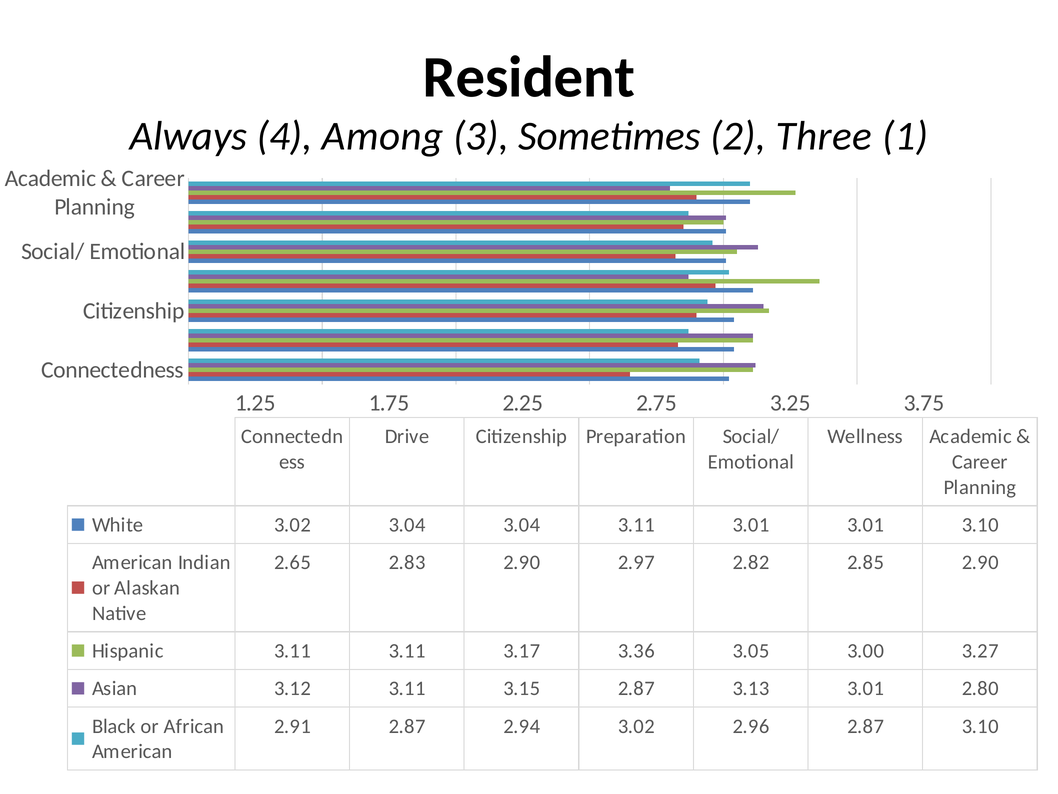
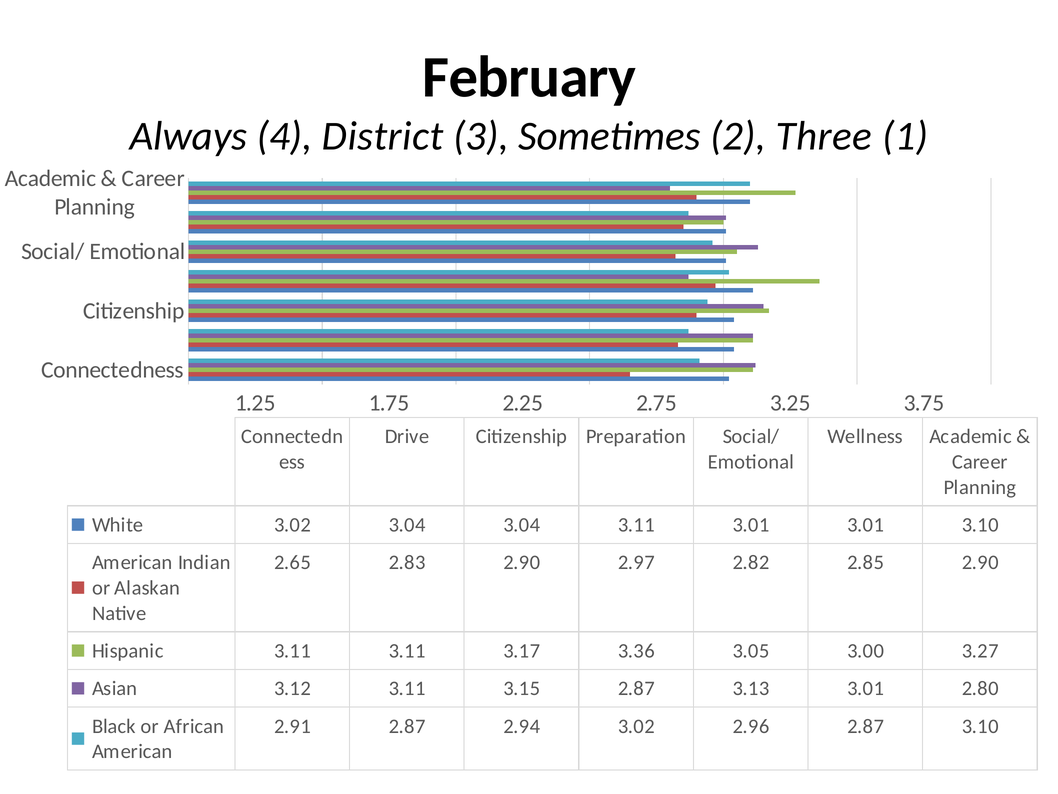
Resident: Resident -> February (529, 77)
Among: Among -> District (383, 136)
